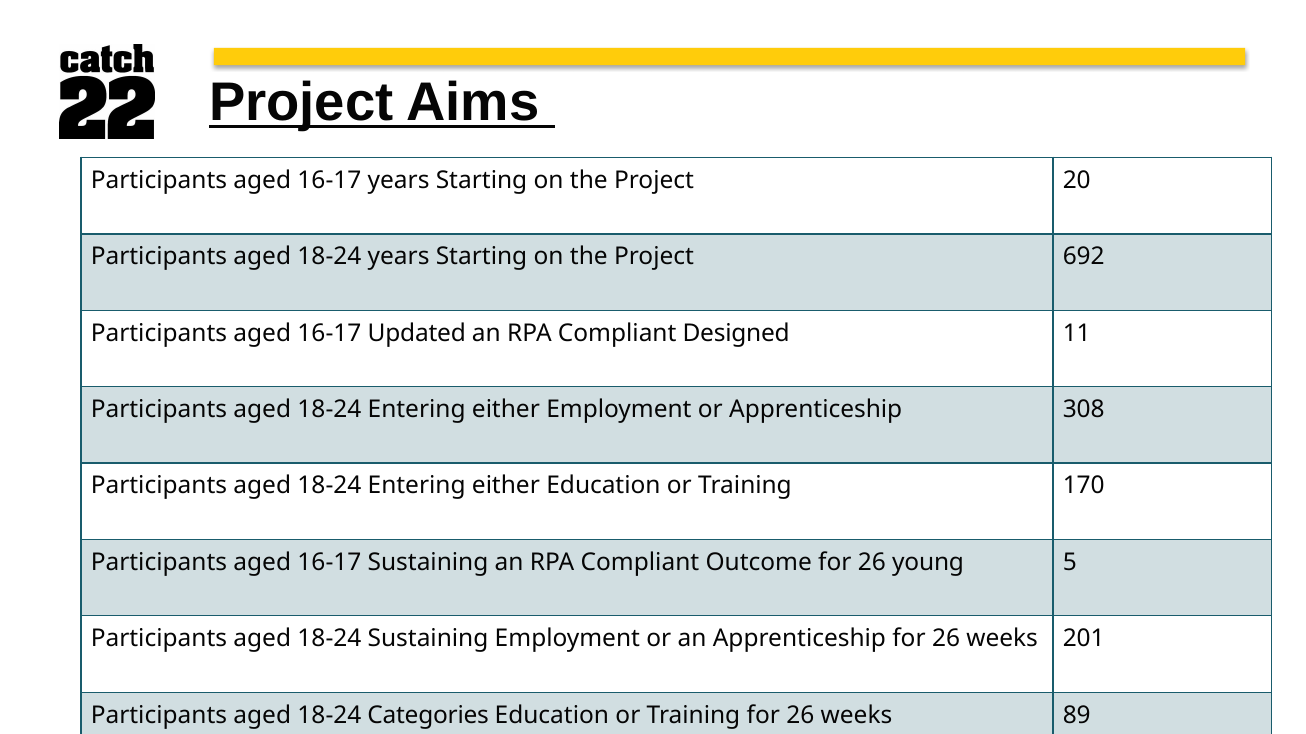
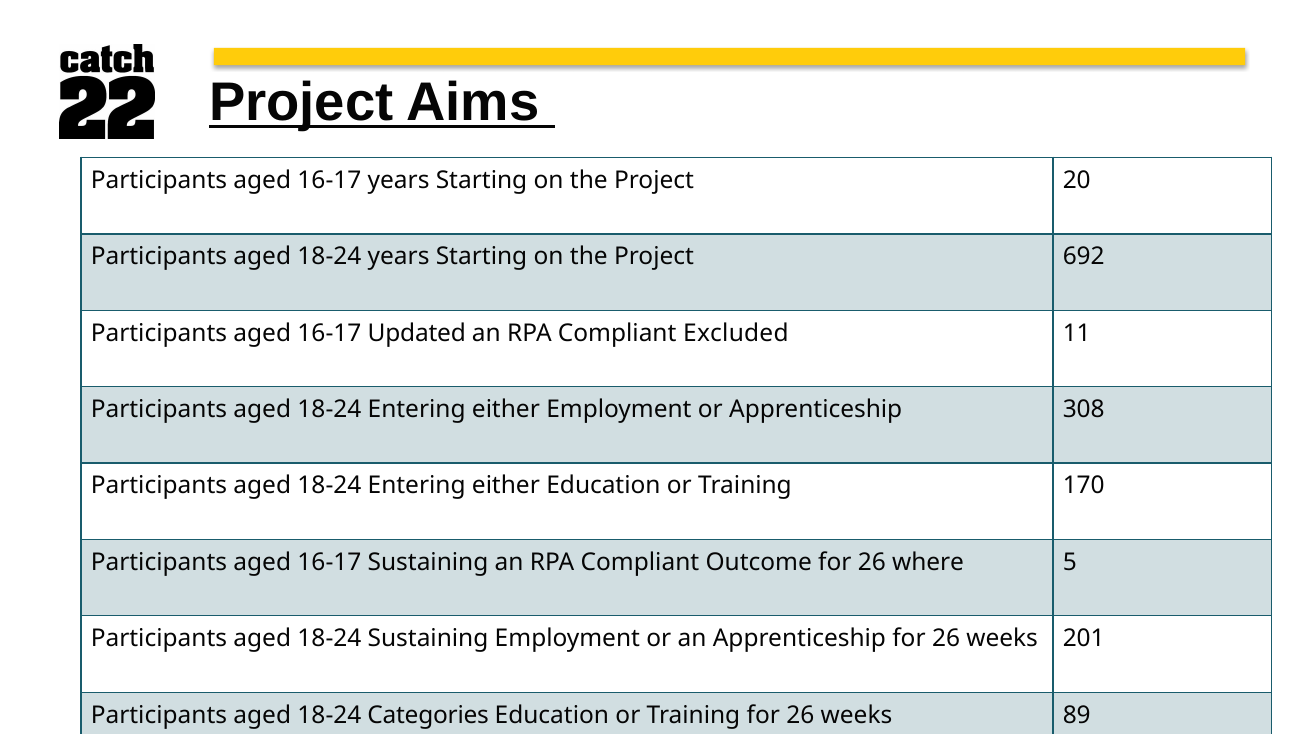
Designed: Designed -> Excluded (736, 333)
young: young -> where (928, 563)
